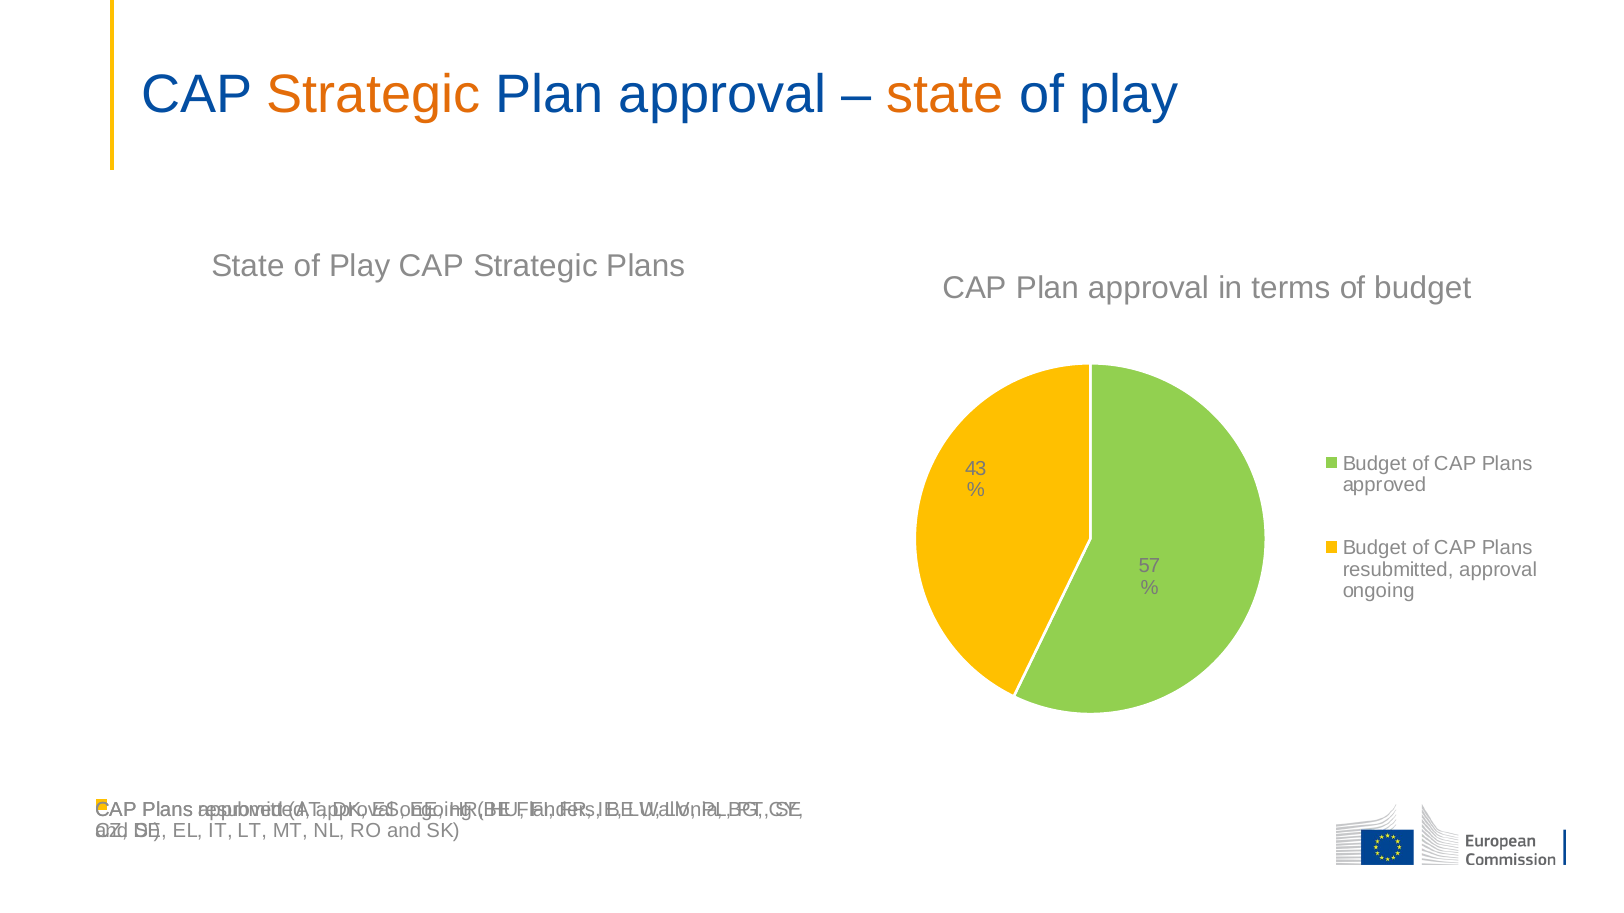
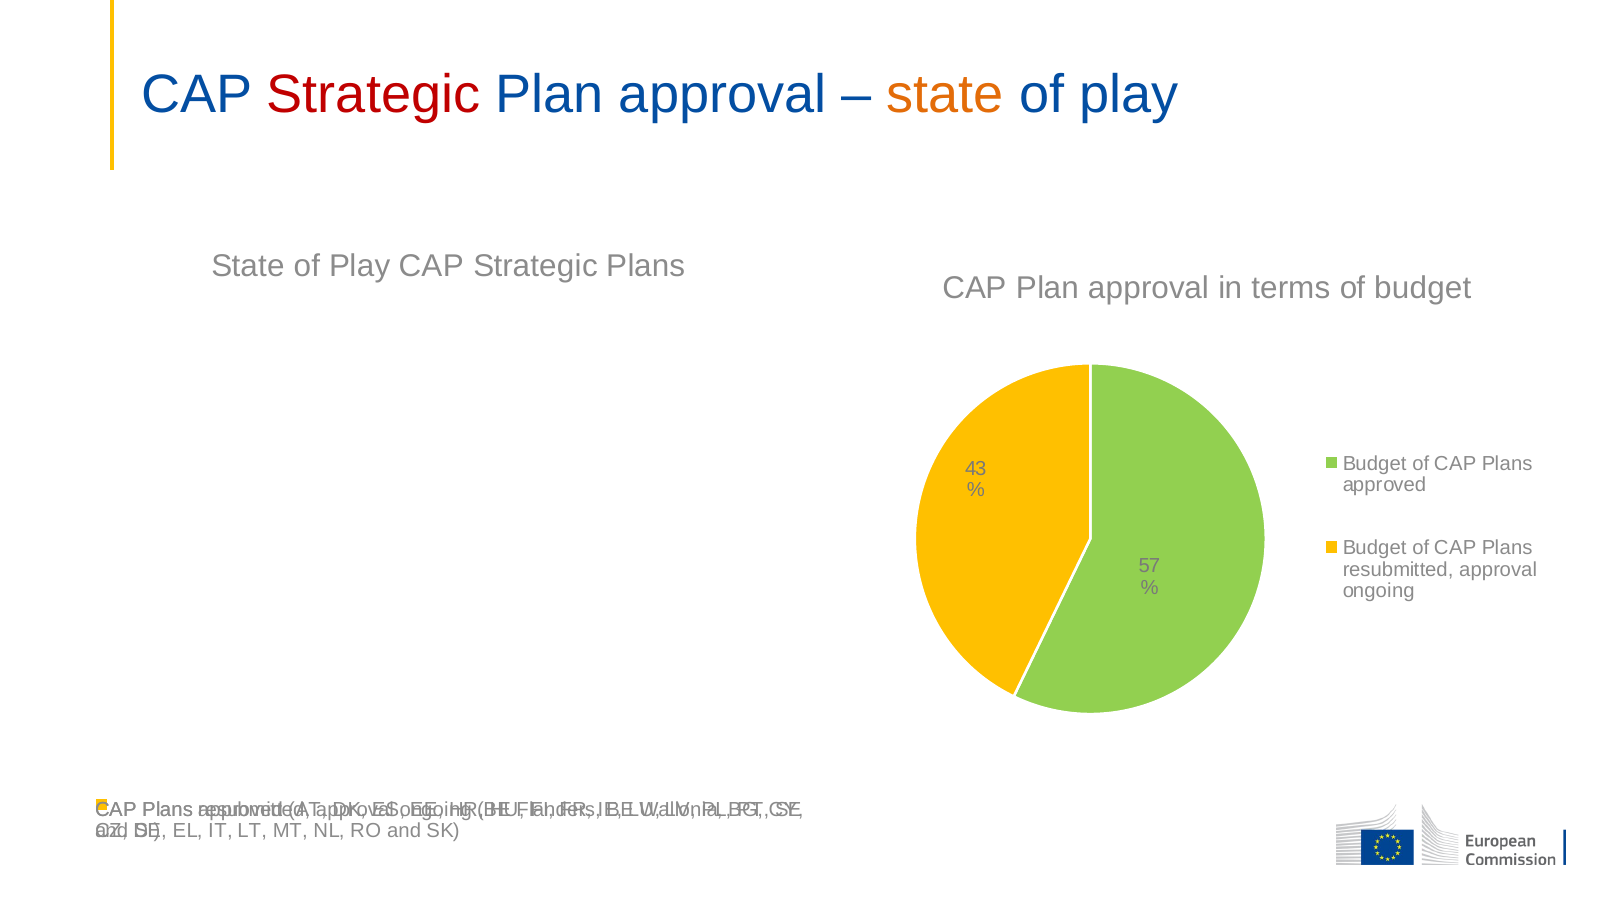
Strategic colour: orange -> red (374, 95)
